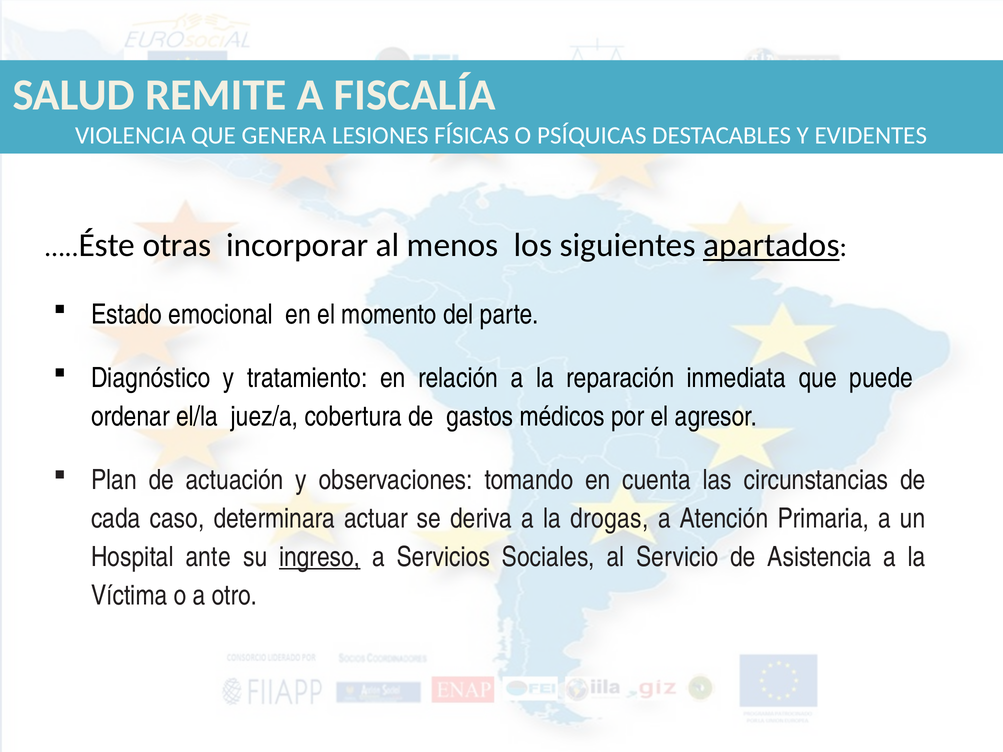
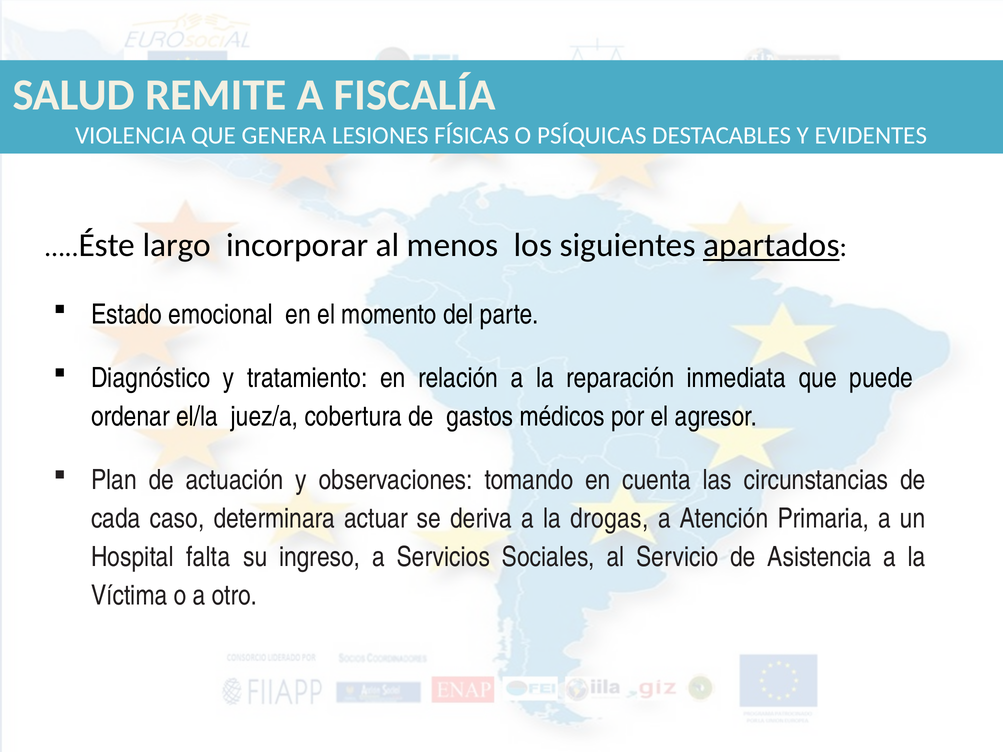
otras: otras -> largo (177, 245)
ante: ante -> falta (208, 557)
ingreso underline: present -> none (320, 557)
